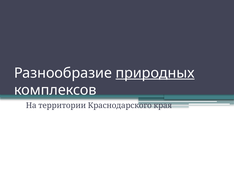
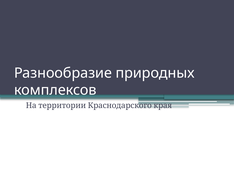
природных underline: present -> none (155, 73)
